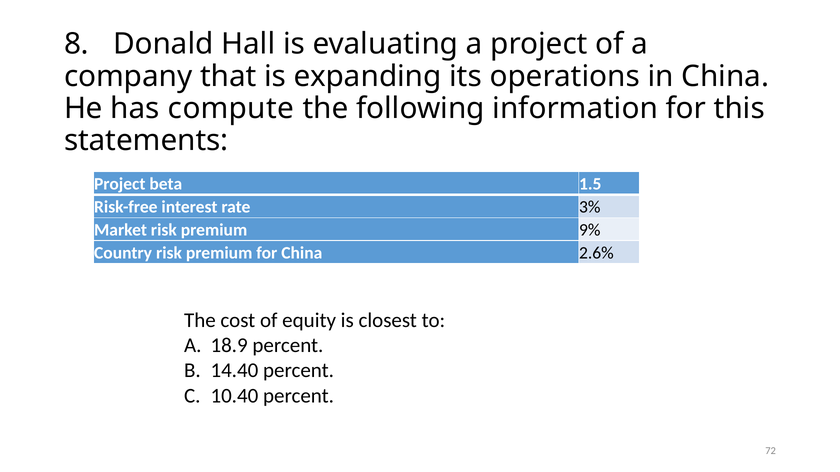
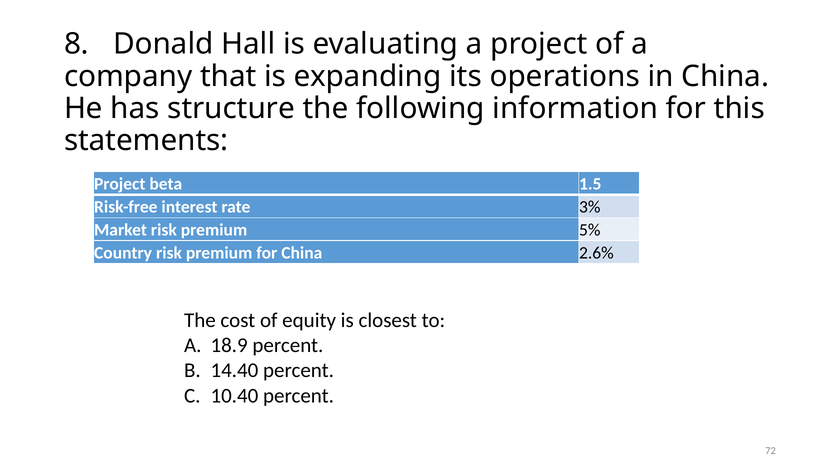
compute: compute -> structure (231, 108)
9%: 9% -> 5% (590, 230)
